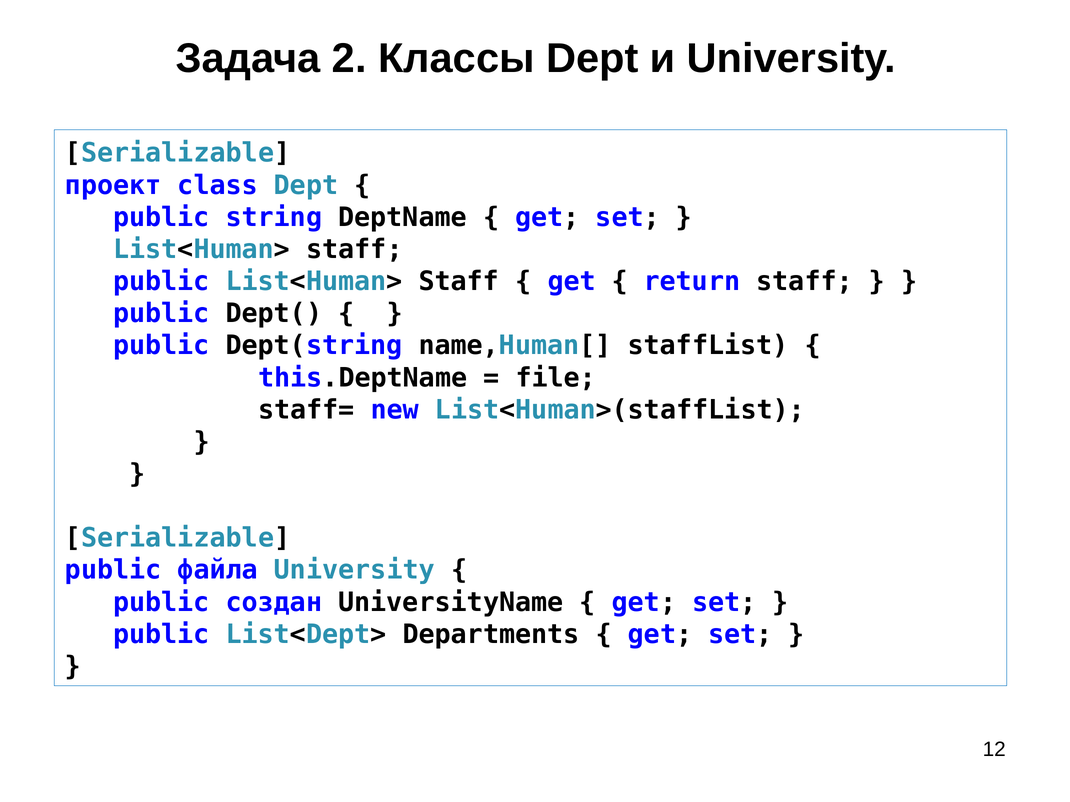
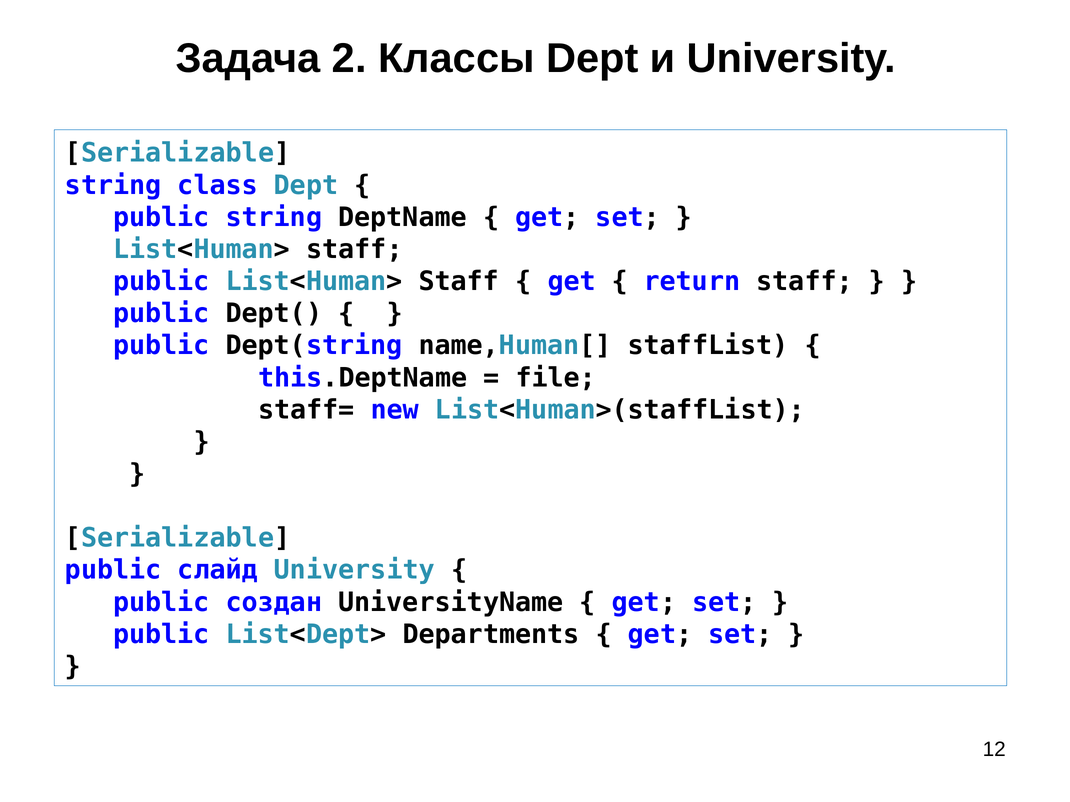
проект: проект -> string (113, 185)
файла: файла -> слайд (218, 571)
